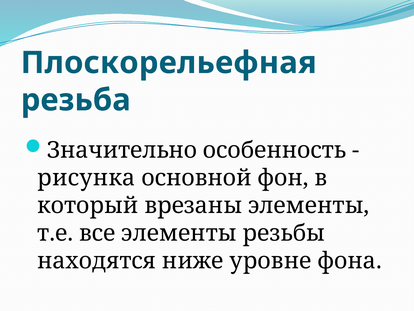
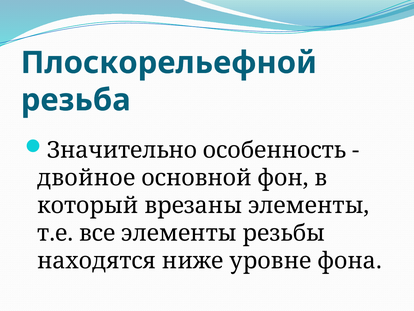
Плоскорельефная: Плоскорельефная -> Плоскорельефной (169, 63)
рисунка: рисунка -> двойное (86, 178)
